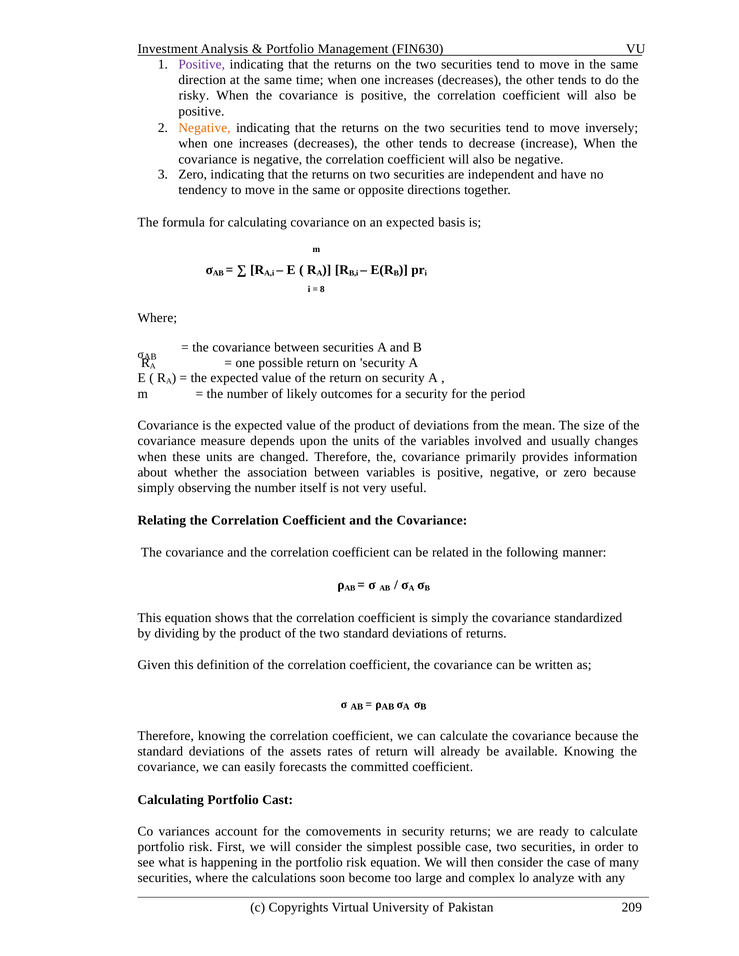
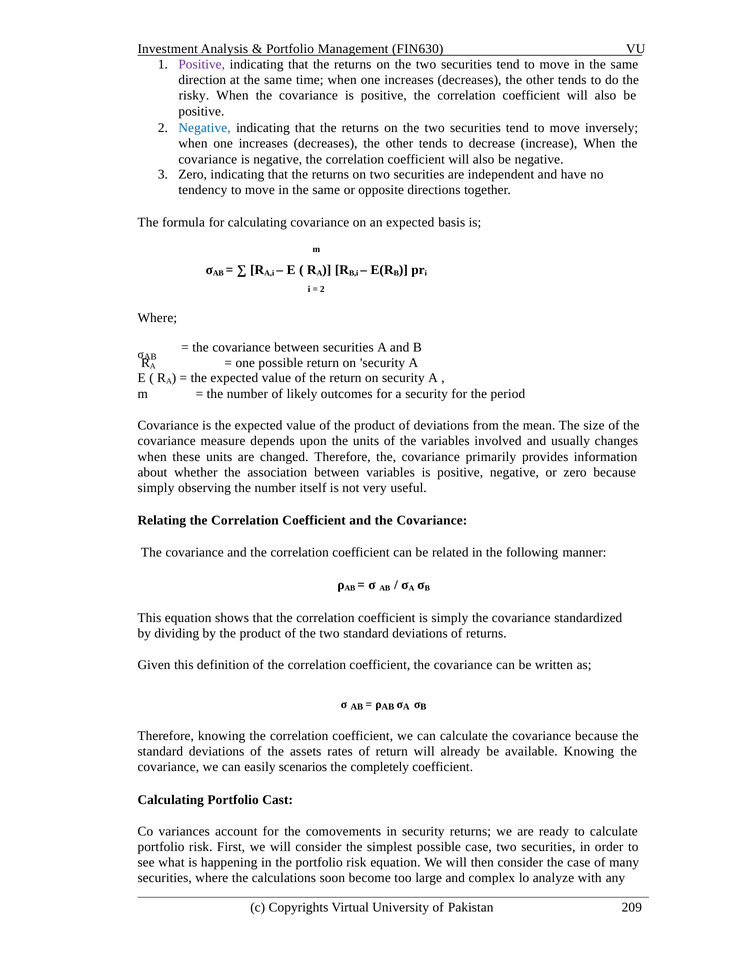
Negative colour: orange -> blue (205, 128)
8: 8 -> 2 (322, 289)
forecasts: forecasts -> scenarios (303, 767)
committed: committed -> completely (380, 767)
